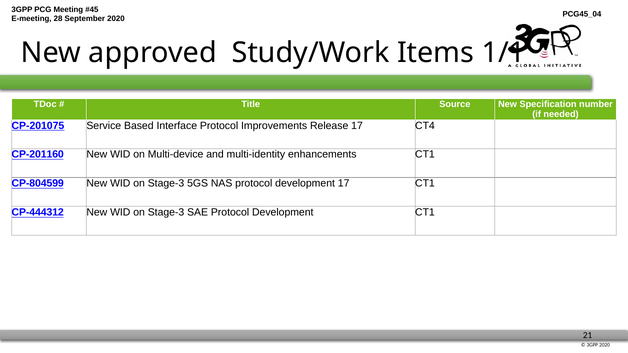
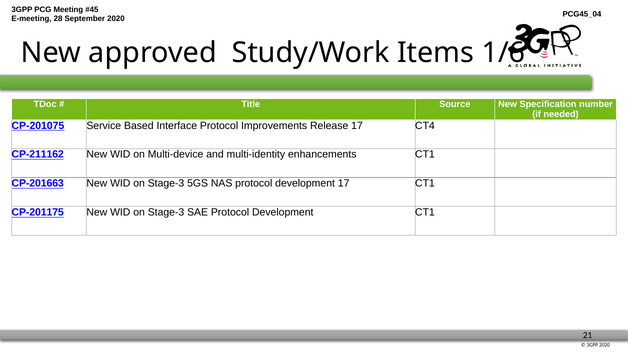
1/1: 1/1 -> 1/6 (503, 53)
CP-201160: CP-201160 -> CP-211162 (38, 155)
CP-804599: CP-804599 -> CP-201663 (38, 184)
CP-444312: CP-444312 -> CP-201175 (38, 213)
